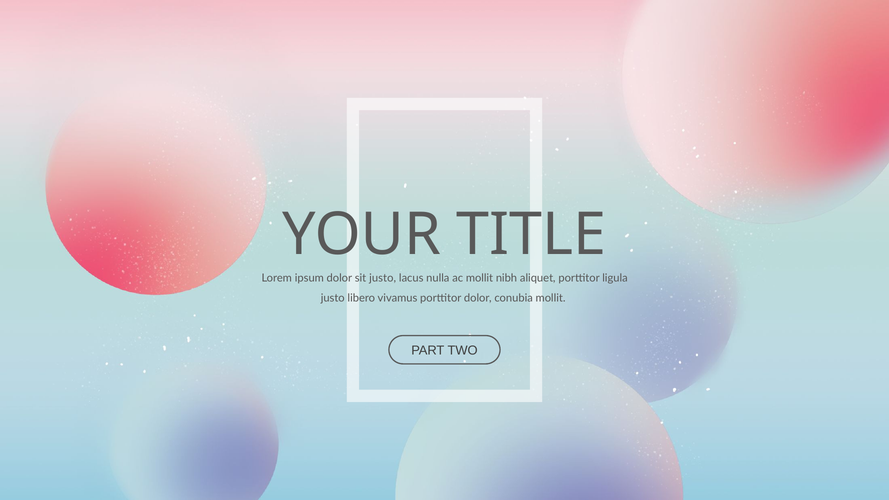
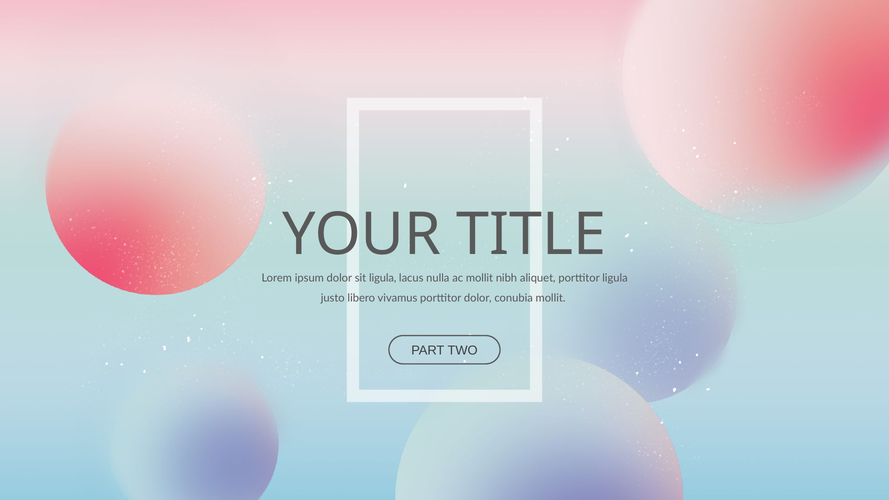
sit justo: justo -> ligula (383, 278)
